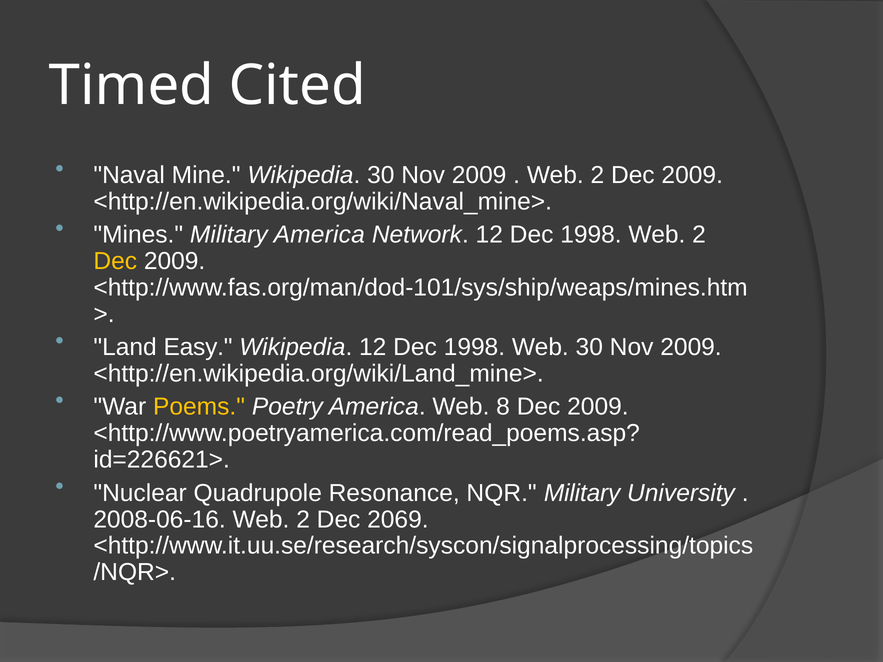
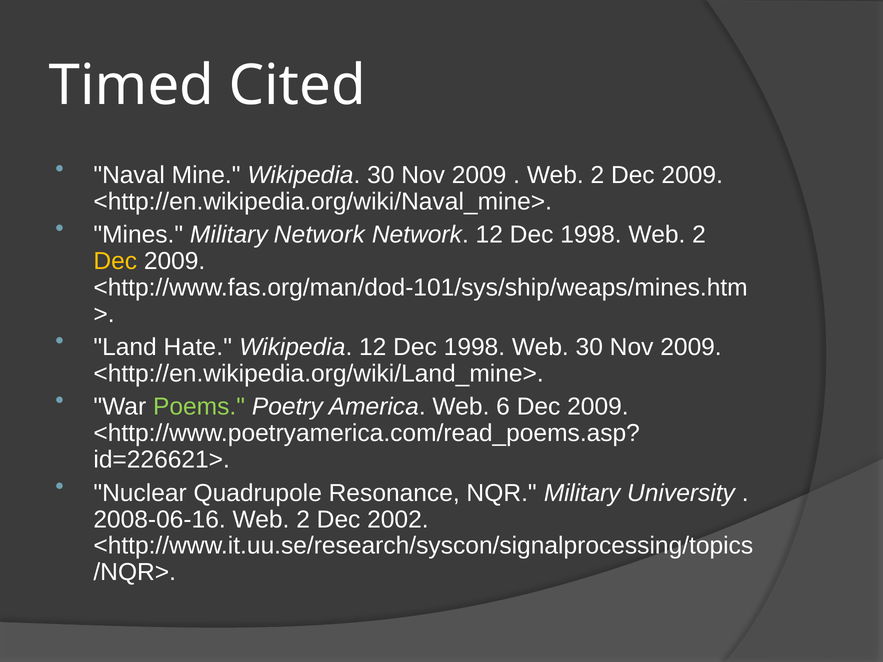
Military America: America -> Network (319, 235)
Easy: Easy -> Hate (198, 347)
Poems colour: yellow -> light green (199, 407)
8: 8 -> 6 (503, 407)
2069: 2069 -> 2002 (398, 520)
